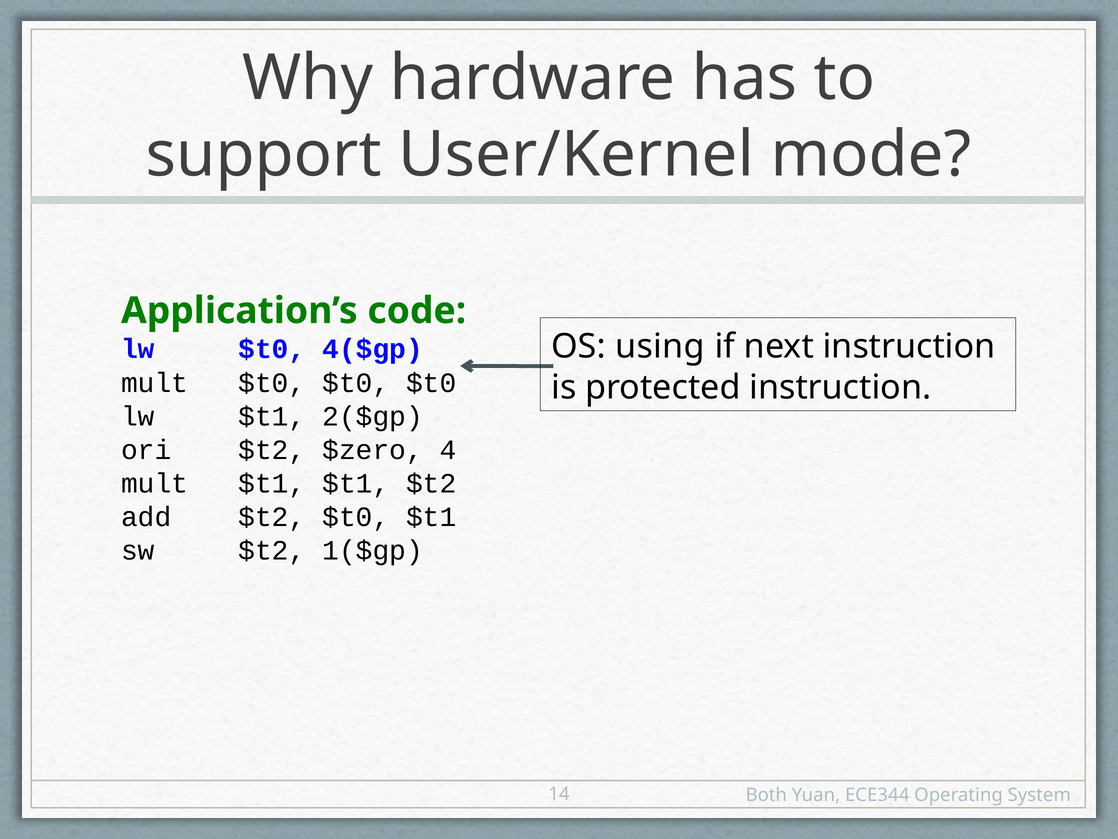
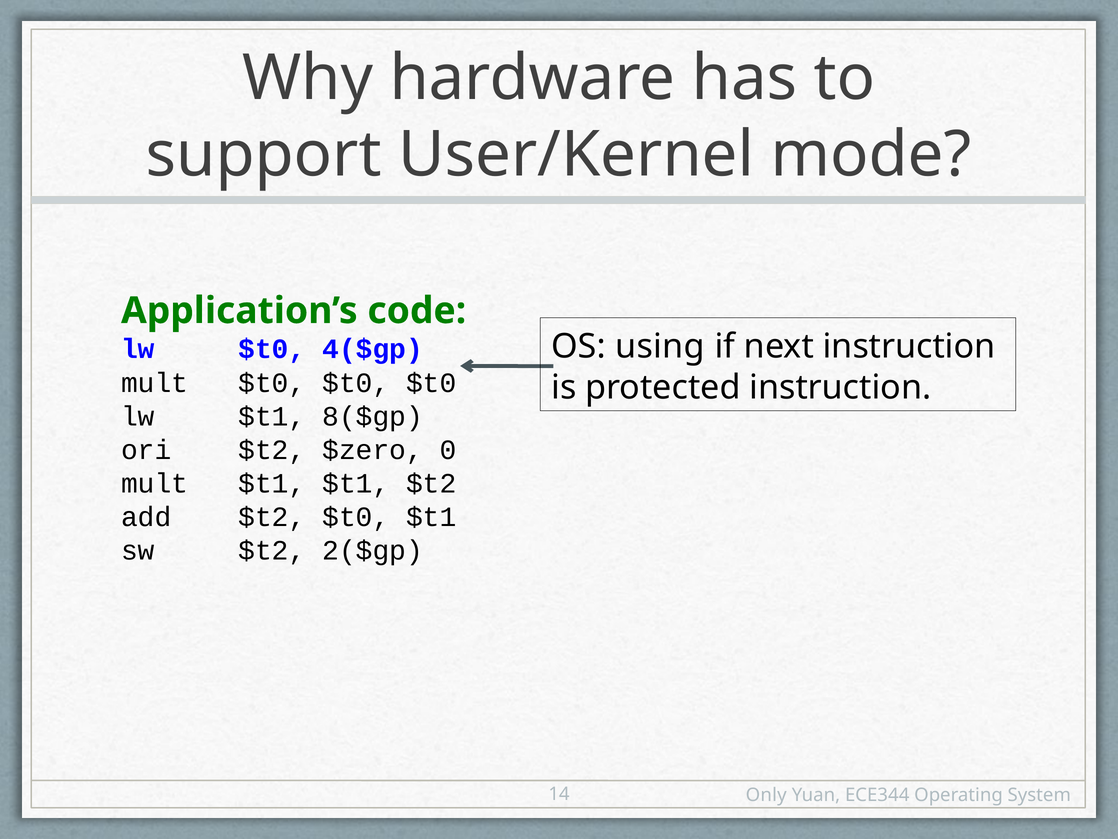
2($gp: 2($gp -> 8($gp (373, 416)
4: 4 -> 0 (448, 450)
1($gp: 1($gp -> 2($gp (373, 550)
Both: Both -> Only (766, 795)
